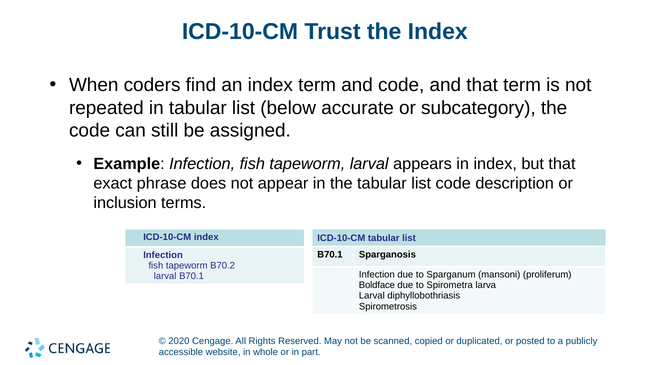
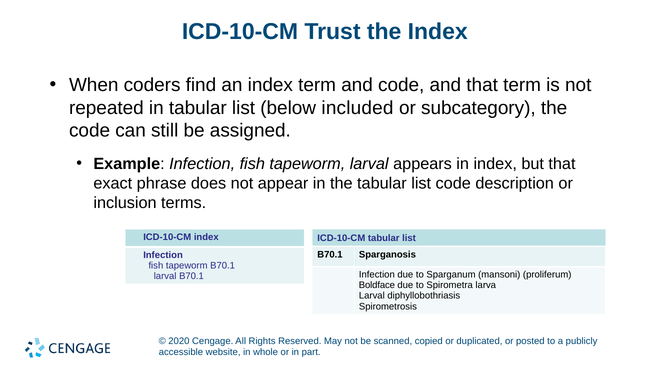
accurate: accurate -> included (357, 108)
tapeworm B70.2: B70.2 -> B70.1 (223, 266)
